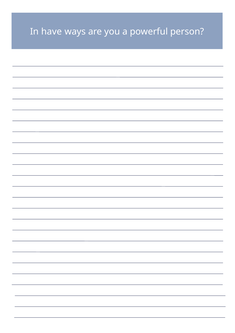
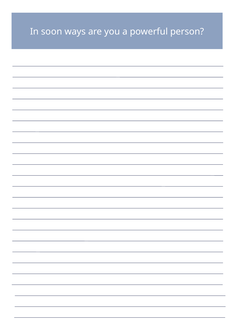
have: have -> soon (52, 32)
